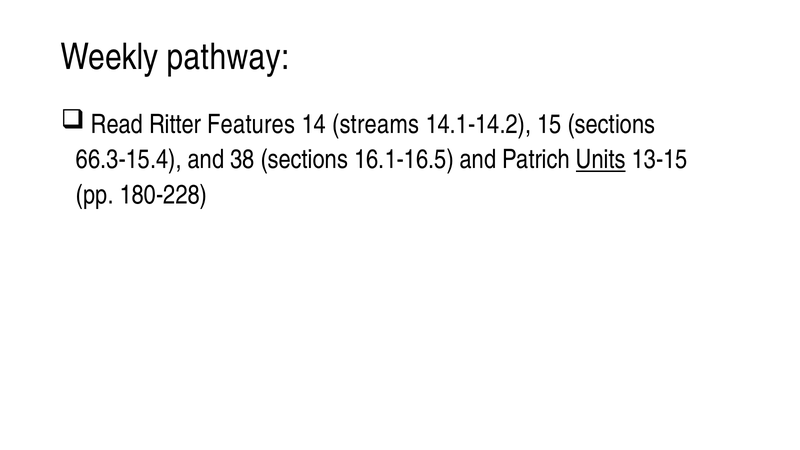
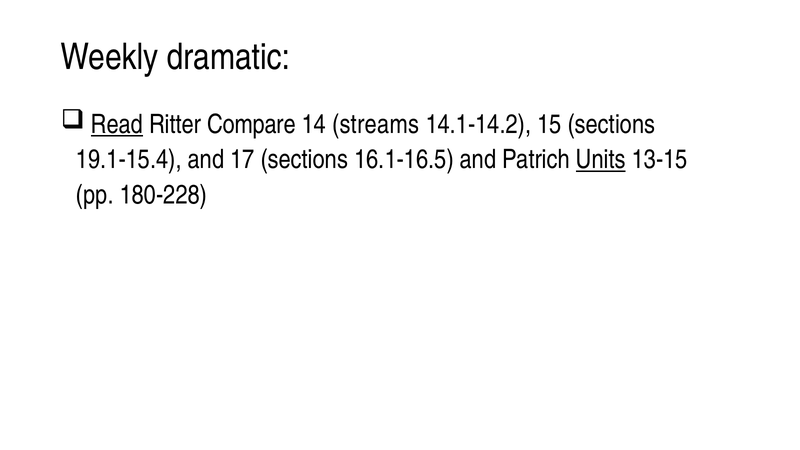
pathway: pathway -> dramatic (228, 57)
Read underline: none -> present (117, 124)
Features: Features -> Compare (251, 124)
66.3-15.4: 66.3-15.4 -> 19.1-15.4 (129, 160)
38: 38 -> 17 (242, 160)
